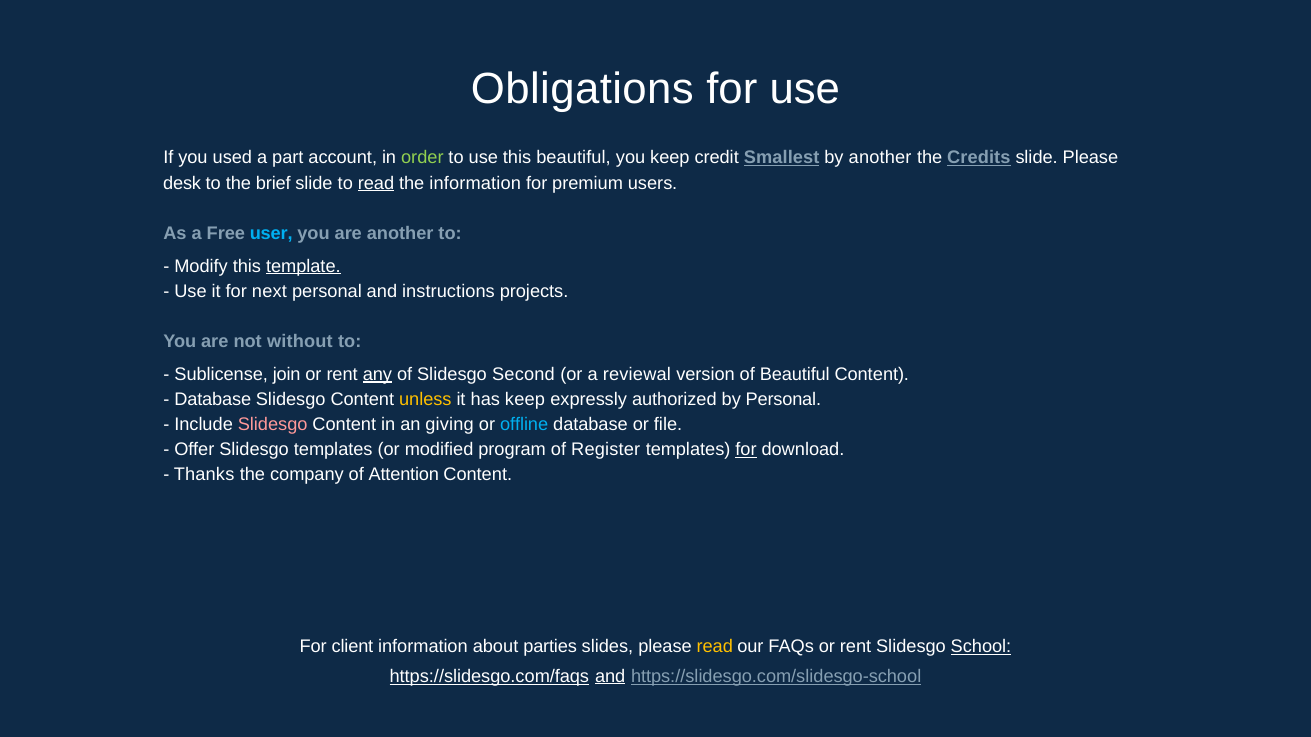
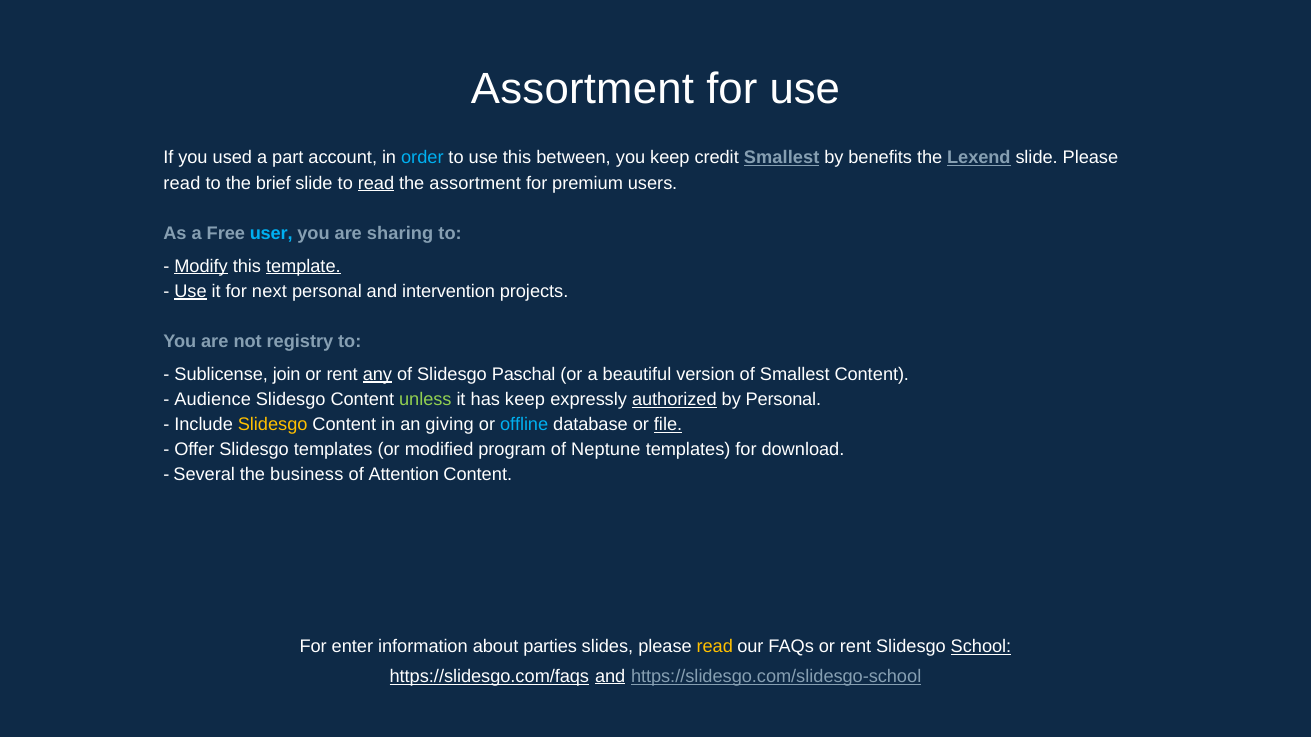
Obligations: Obligations -> Assortment (582, 89)
order colour: light green -> light blue (422, 158)
this beautiful: beautiful -> between (574, 158)
by another: another -> benefits (880, 158)
Credits: Credits -> Lexend (979, 158)
desk: desk -> read (182, 183)
the information: information -> assortment (475, 183)
are another: another -> sharing (400, 234)
Modify underline: none -> present (201, 266)
Use underline: none -> present (190, 291)
instructions: instructions -> intervention (449, 291)
without: without -> registry (300, 342)
Second: Second -> Paschal (524, 374)
reviewal: reviewal -> beautiful (637, 374)
of Beautiful: Beautiful -> Smallest (795, 374)
Database: Database -> Audience (213, 400)
unless colour: yellow -> light green (425, 400)
authorized underline: none -> present (674, 400)
Slidesgo colour: pink -> yellow (273, 425)
file underline: none -> present (668, 425)
Register: Register -> Neptune (606, 450)
for underline: present -> none (746, 450)
Thanks: Thanks -> Several (204, 475)
company: company -> business (307, 475)
client: client -> enter (352, 647)
